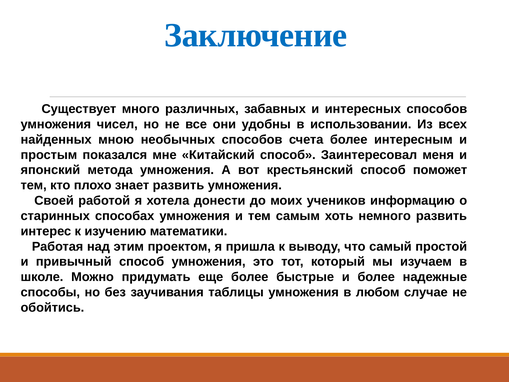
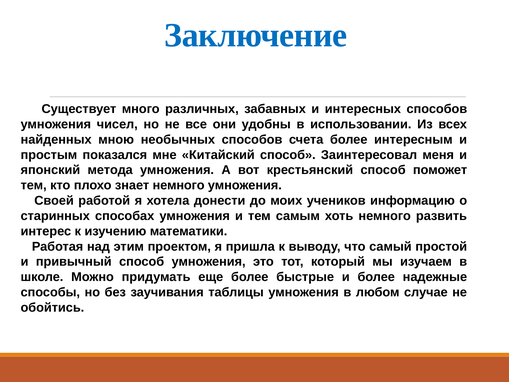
знает развить: развить -> немного (179, 185)
